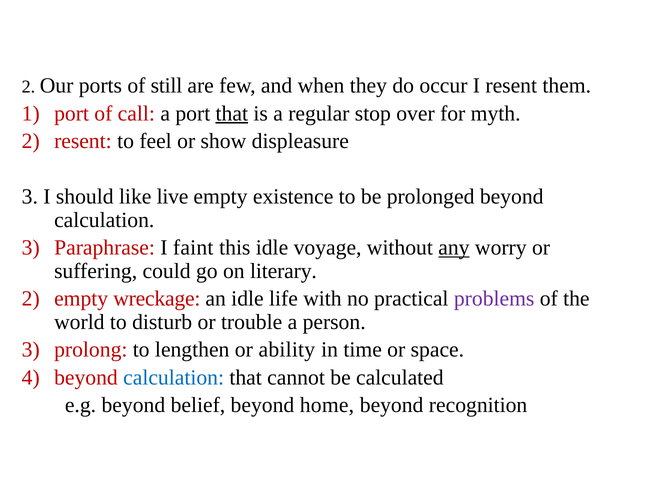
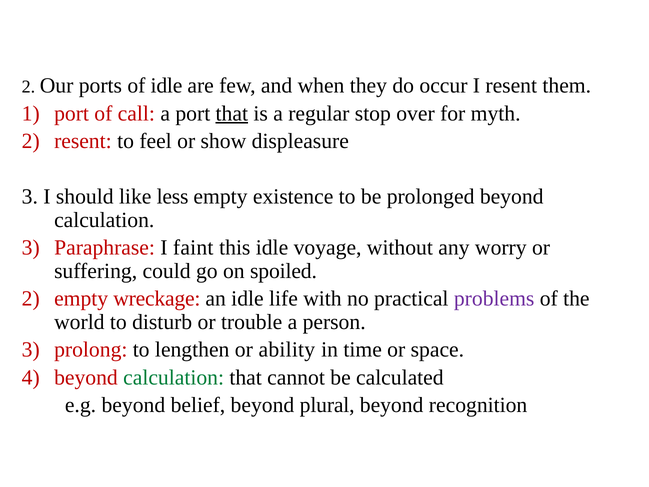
of still: still -> idle (166, 86)
live: live -> less (173, 196)
any underline: present -> none (454, 248)
literary: literary -> spoiled (283, 271)
calculation colour: blue -> green (174, 377)
home: home -> plural (327, 405)
